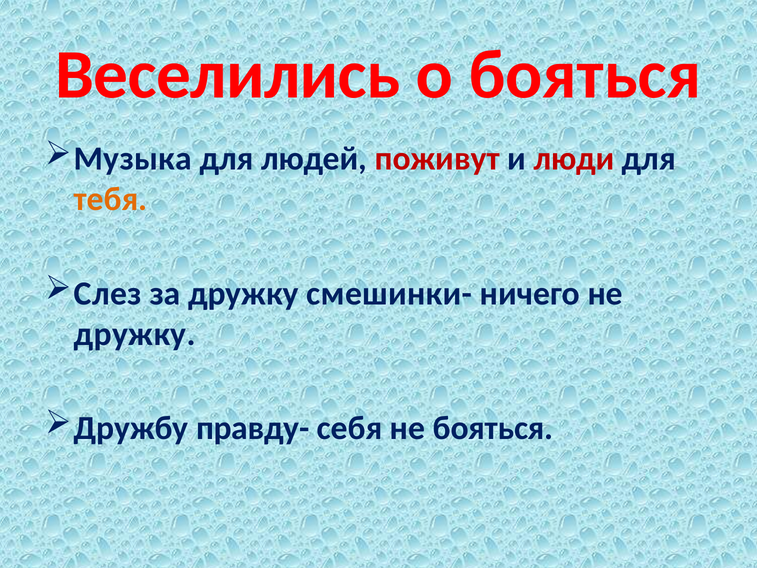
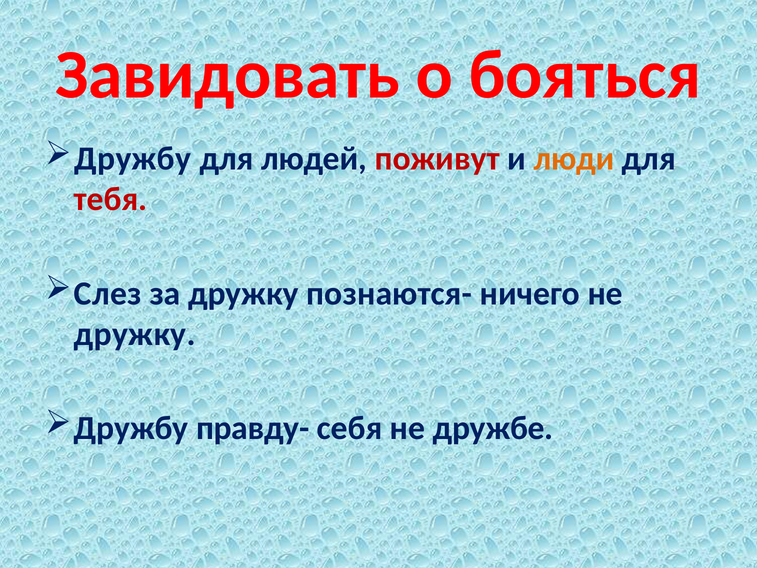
Веселились: Веселились -> Завидовать (228, 75)
Музыка: Музыка -> Дружбу (133, 159)
люди colour: red -> orange (574, 159)
тебя colour: orange -> red (111, 199)
смешинки-: смешинки- -> познаются- (389, 293)
не бояться: бояться -> дружбе (493, 428)
